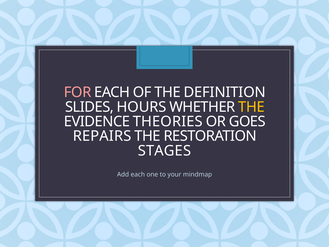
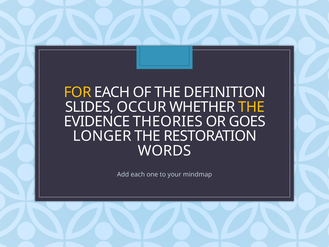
FOR colour: pink -> yellow (78, 92)
HOURS: HOURS -> OCCUR (142, 107)
REPAIRS: REPAIRS -> LONGER (102, 136)
STAGES: STAGES -> WORDS (165, 151)
